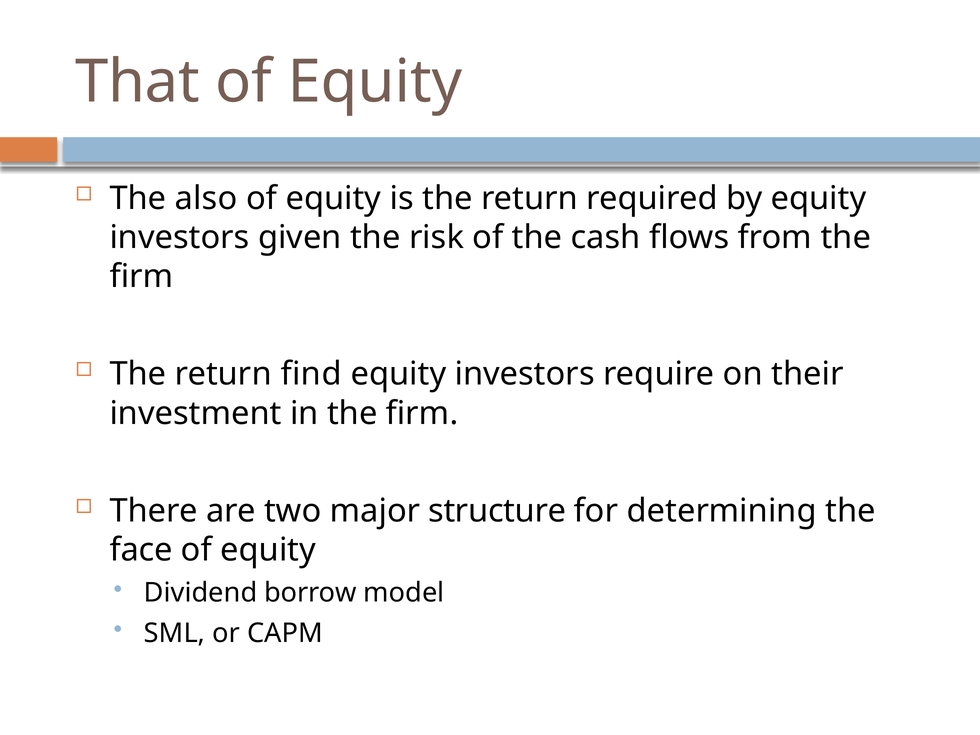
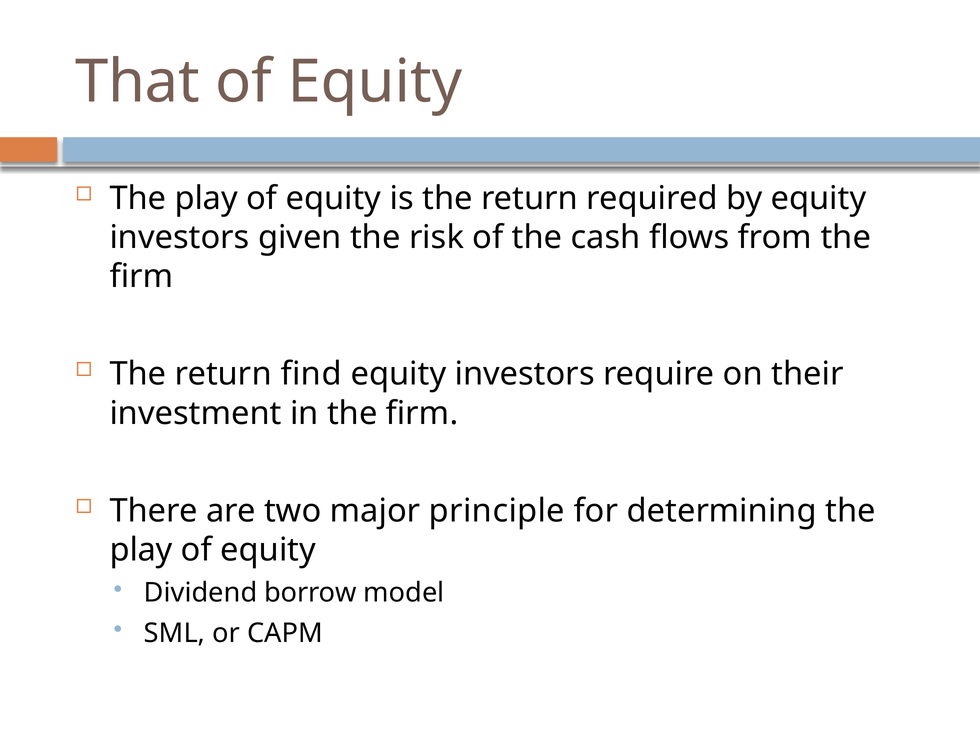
also: also -> play (206, 198)
structure: structure -> principle (497, 511)
face: face -> play (141, 550)
